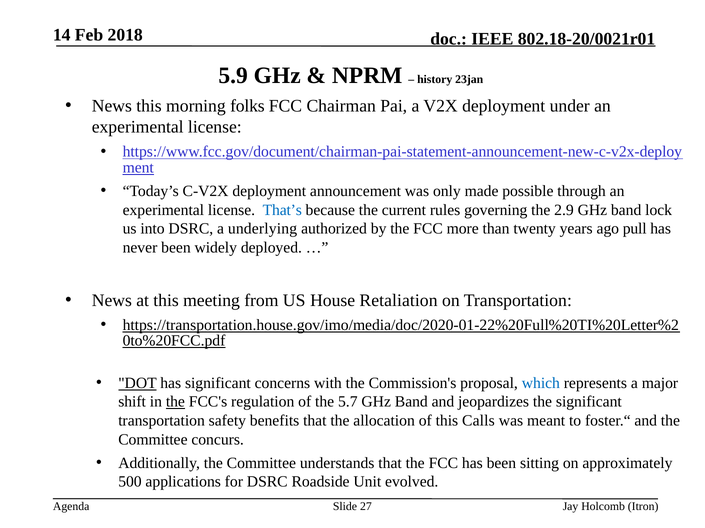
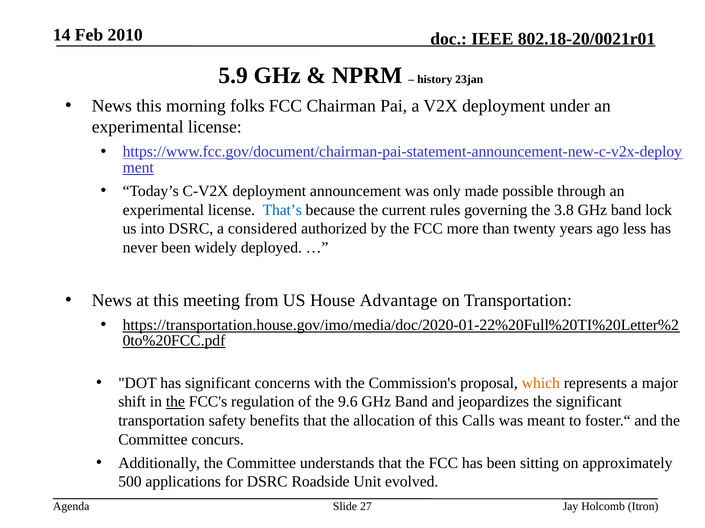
2018: 2018 -> 2010 (125, 35)
2.9: 2.9 -> 3.8 (564, 210)
underlying: underlying -> considered (263, 229)
pull: pull -> less (635, 229)
Retaliation: Retaliation -> Advantage (398, 301)
DOT underline: present -> none (137, 384)
which colour: blue -> orange (541, 384)
5.7: 5.7 -> 9.6 (348, 402)
